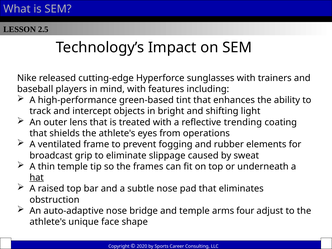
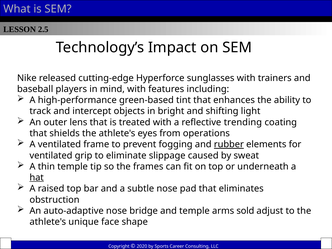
rubber underline: none -> present (229, 144)
broadcast: broadcast -> ventilated (51, 155)
four: four -> sold (245, 211)
